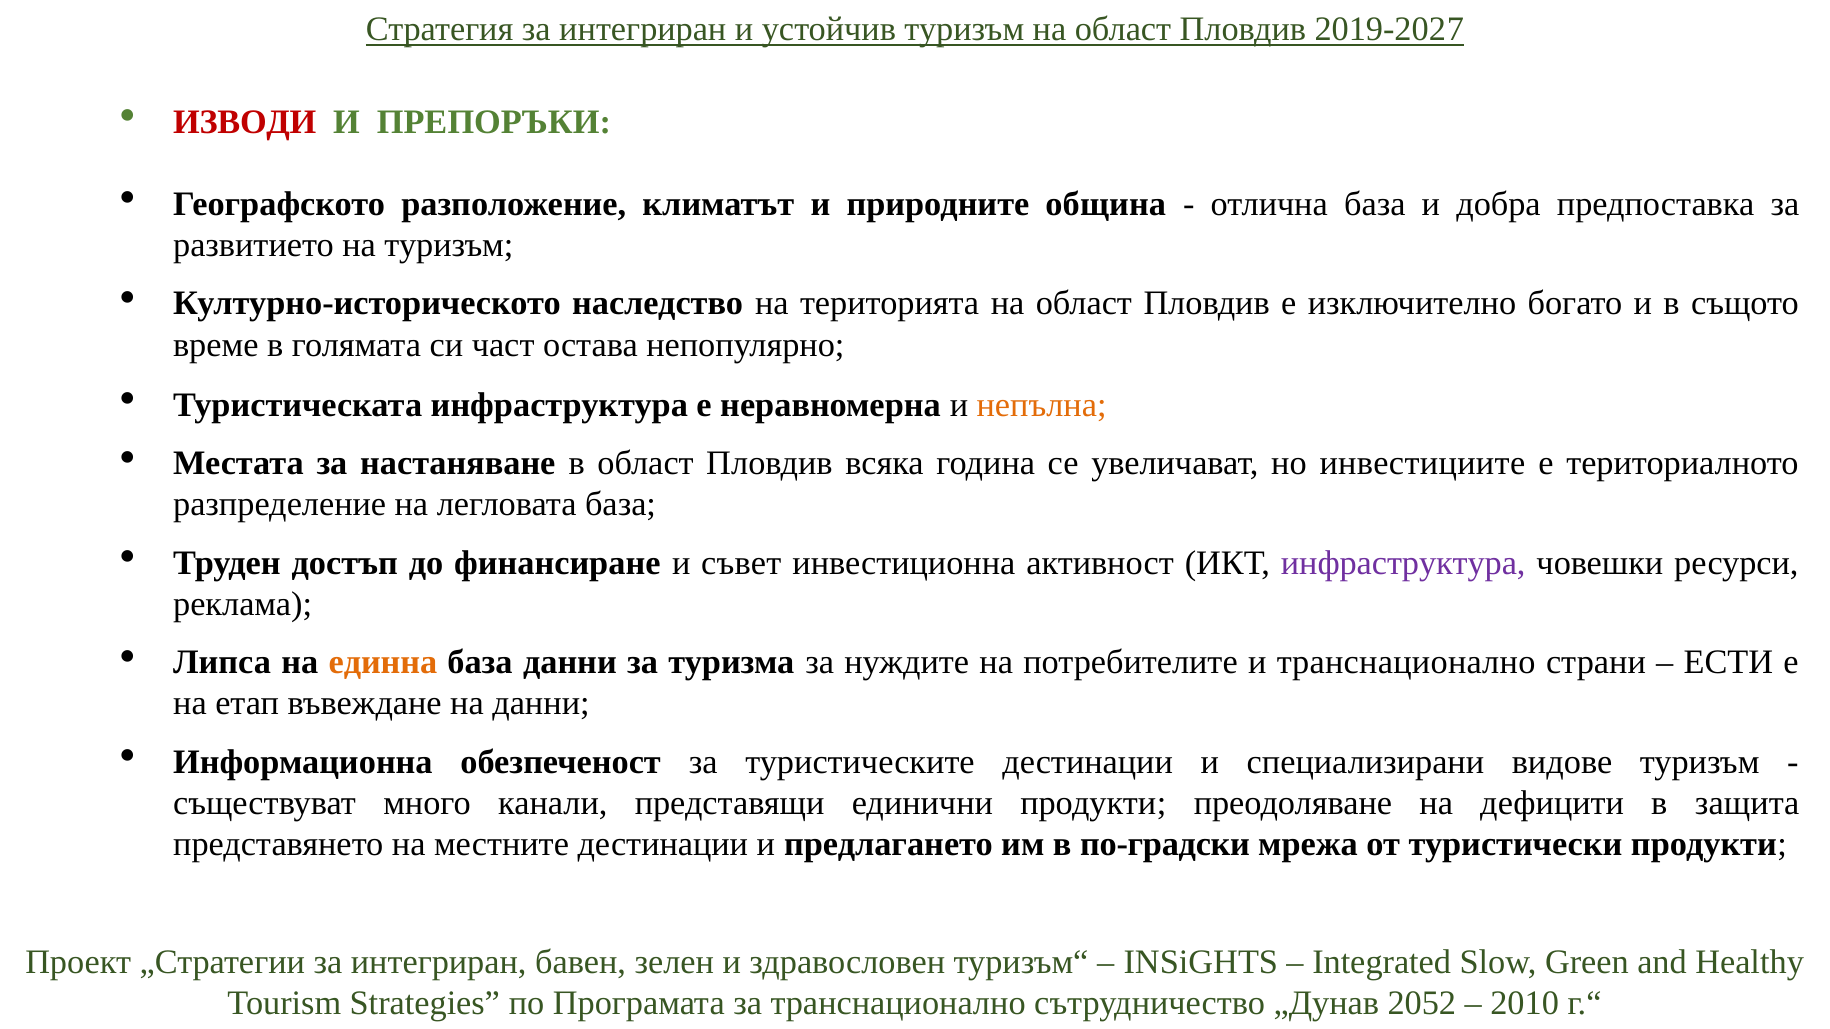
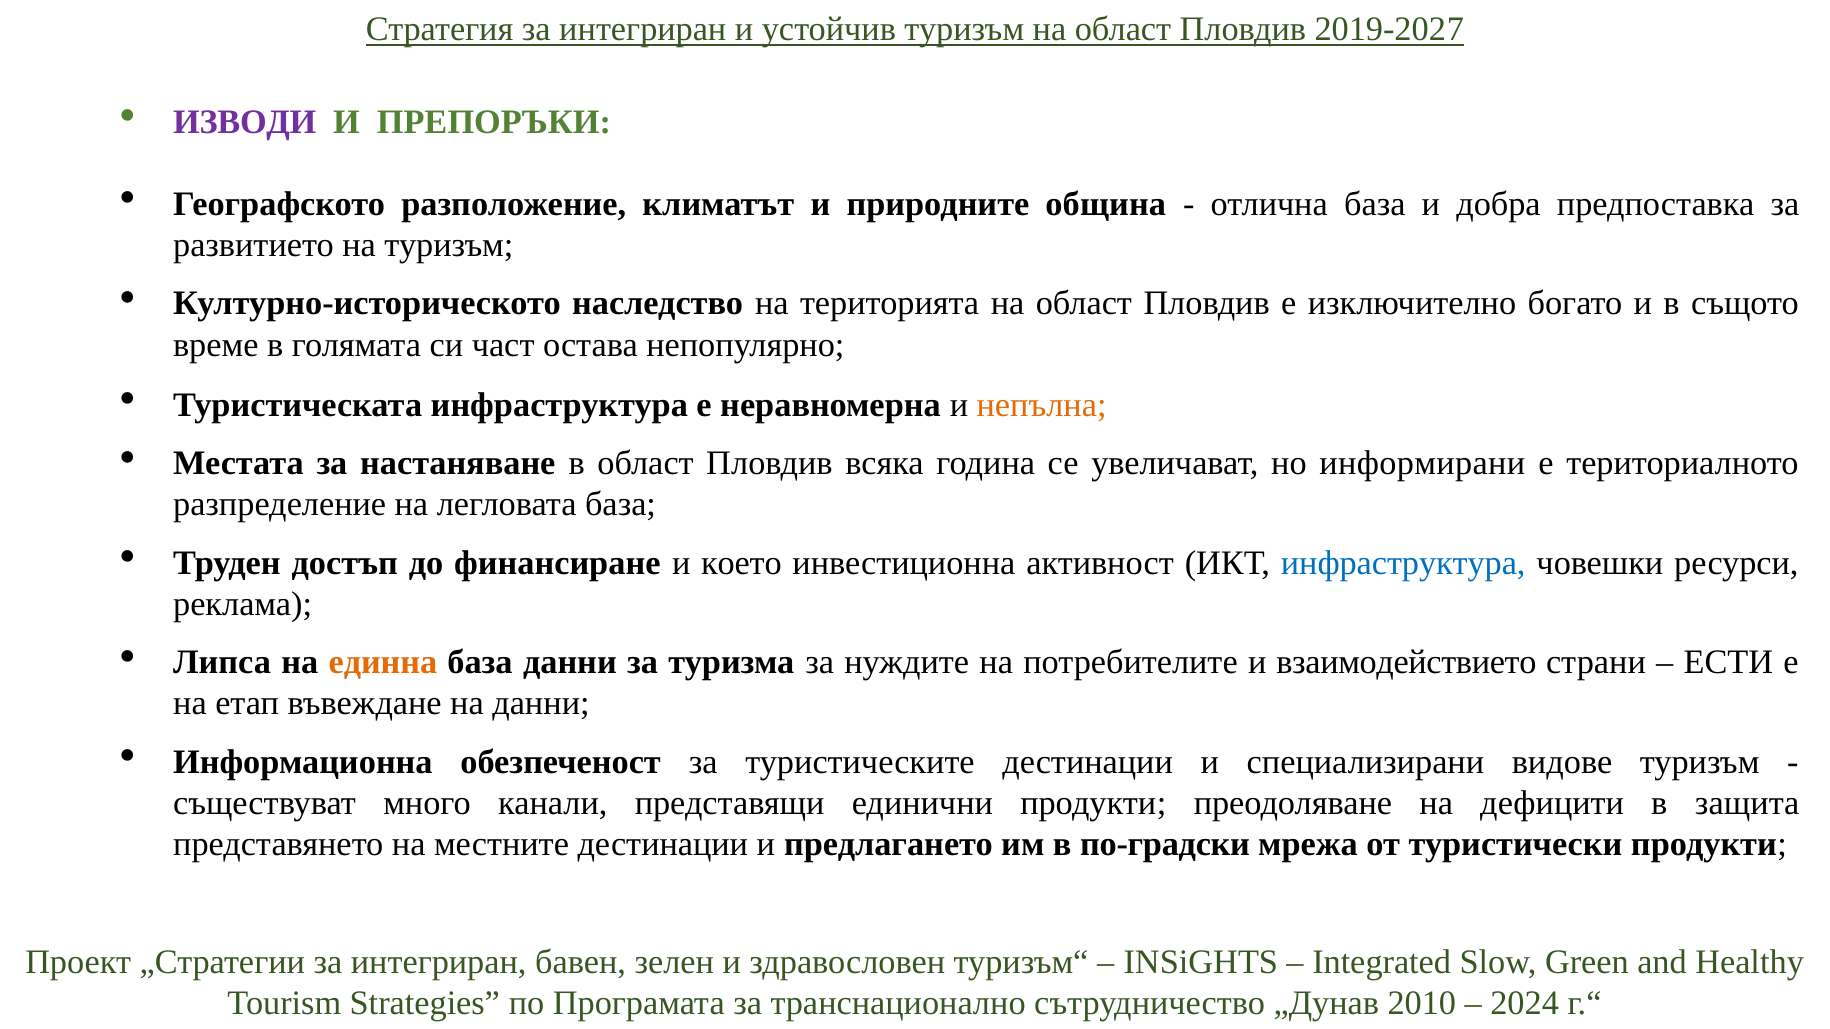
ИЗВОДИ colour: red -> purple (245, 122)
инвестициите: инвестициите -> информирани (1422, 463)
съвет: съвет -> което (741, 563)
инфраструктура colour: purple -> blue (1403, 563)
и транснационално: транснационално -> взаимодействието (1406, 663)
2052: 2052 -> 2010 (1422, 1004)
2010: 2010 -> 2024 (1525, 1004)
